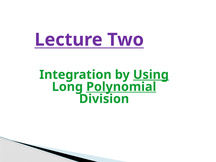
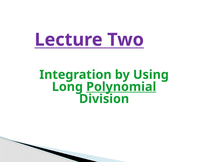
Using underline: present -> none (151, 75)
